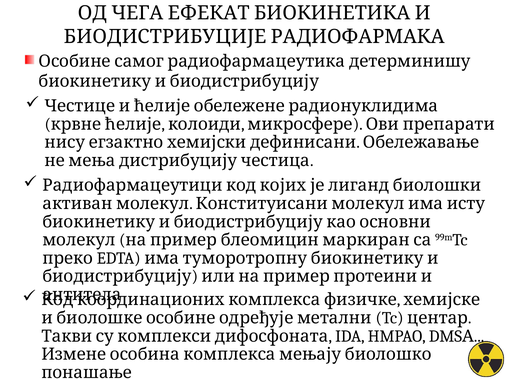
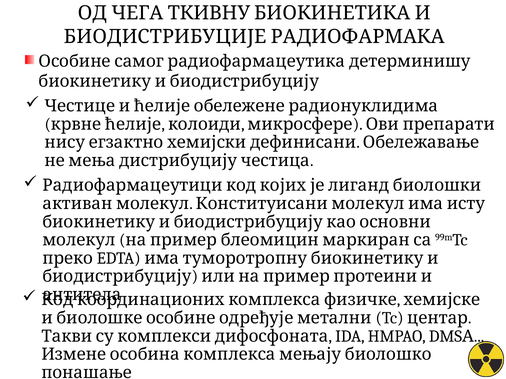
ЕФЕКАТ: ЕФЕКАТ -> ТКИВНУ (209, 13)
